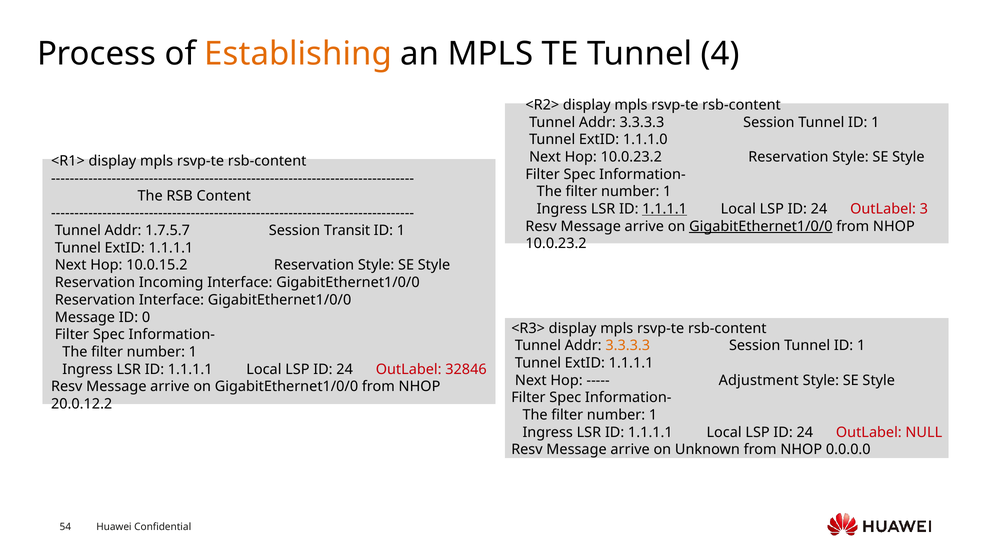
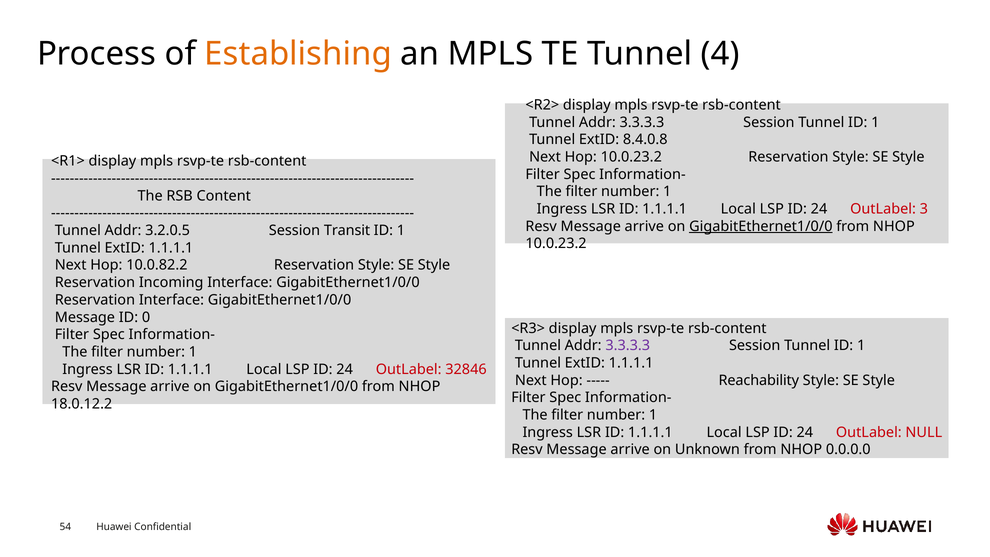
1.1.1.0: 1.1.1.0 -> 8.4.0.8 (645, 140)
1.1.1.1 underline: present -> none (665, 209)
1.7.5.7: 1.7.5.7 -> 3.2.0.5 (168, 230)
10.0.15.2: 10.0.15.2 -> 10.0.82.2 (157, 265)
3.3.3.3 colour: orange -> purple (628, 346)
Adjustment: Adjustment -> Reachability (759, 380)
20.0.12.2: 20.0.12.2 -> 18.0.12.2 (82, 404)
